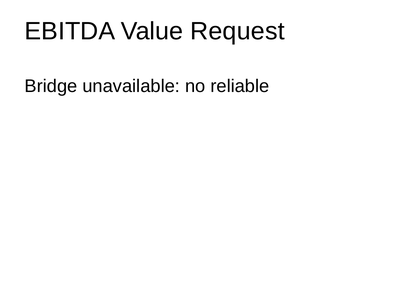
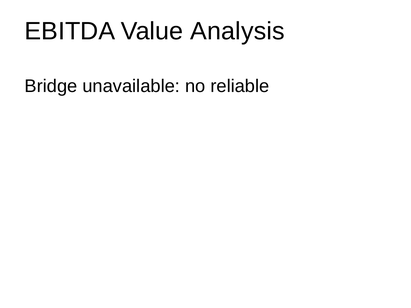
Request: Request -> Analysis (237, 31)
